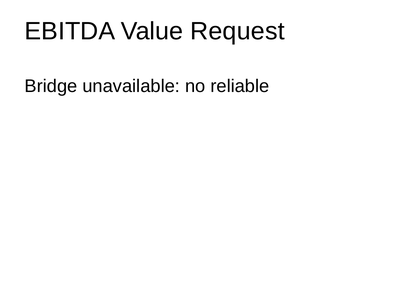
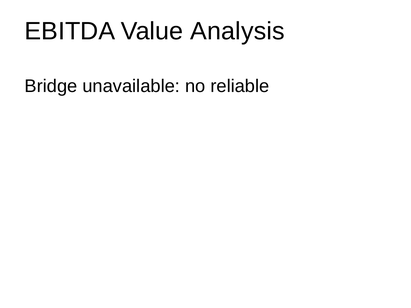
Request: Request -> Analysis (237, 31)
